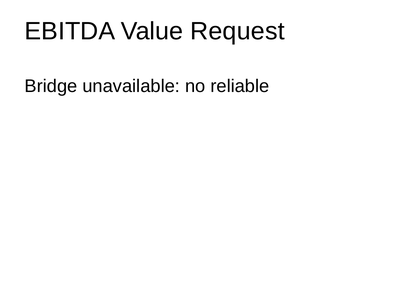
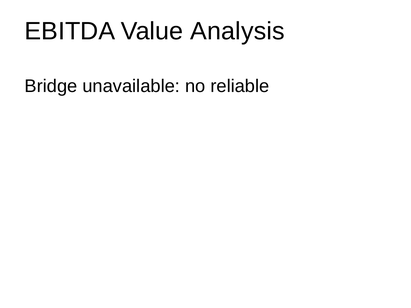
Request: Request -> Analysis (237, 31)
